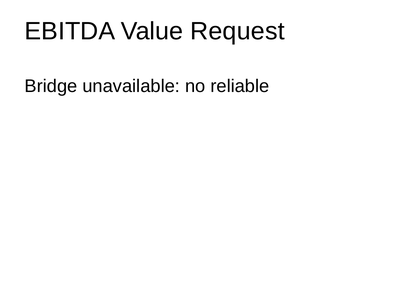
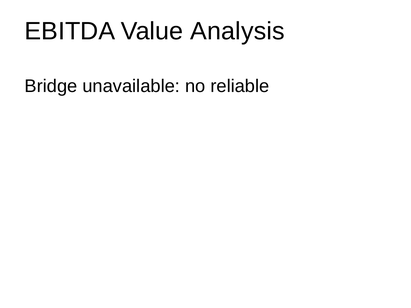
Request: Request -> Analysis (237, 31)
